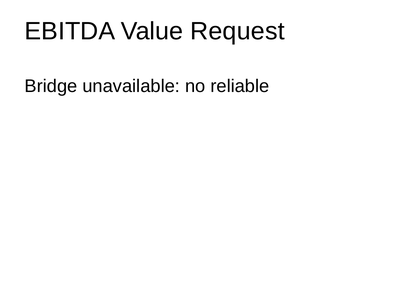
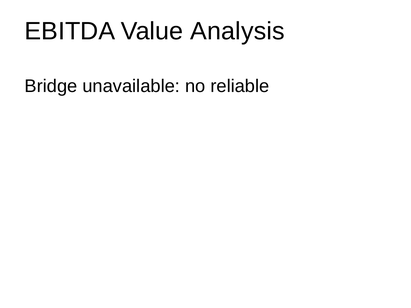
Request: Request -> Analysis (237, 31)
